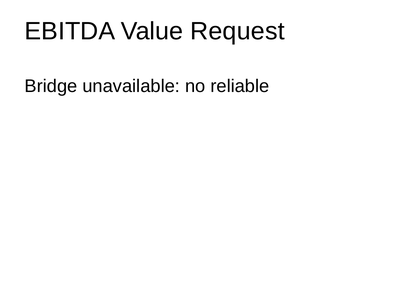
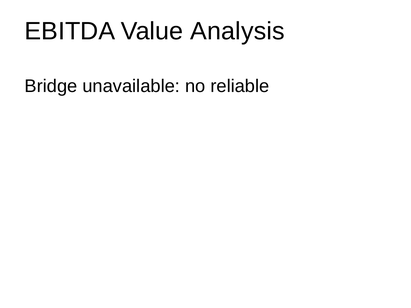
Request: Request -> Analysis (237, 31)
